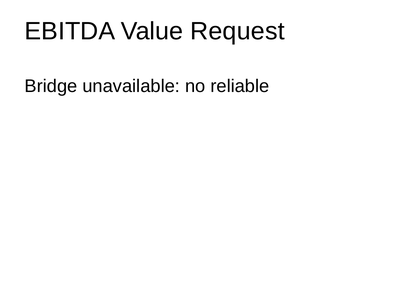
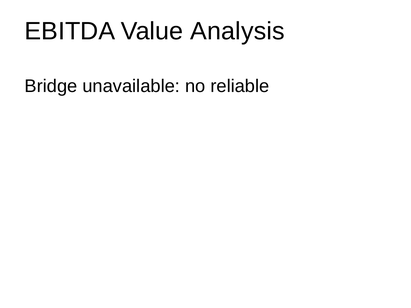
Request: Request -> Analysis (237, 31)
